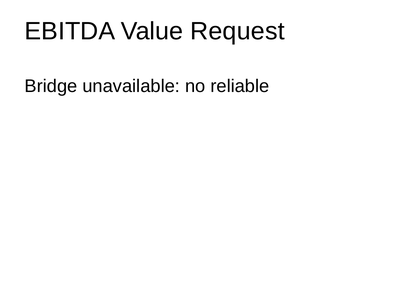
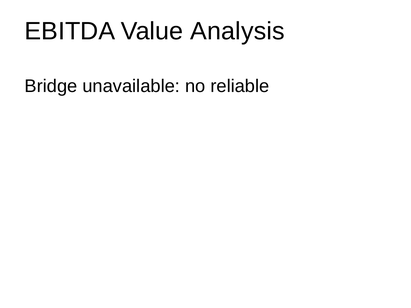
Request: Request -> Analysis (237, 31)
